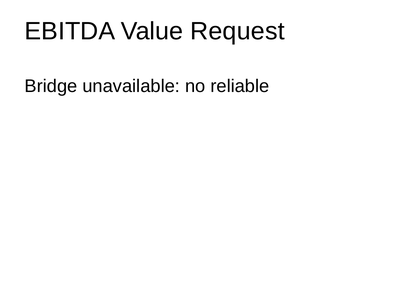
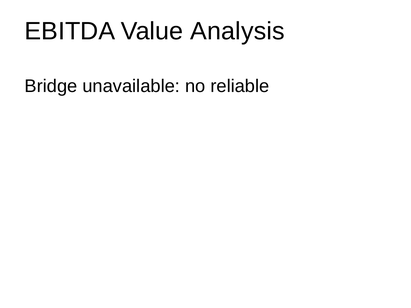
Request: Request -> Analysis (237, 31)
